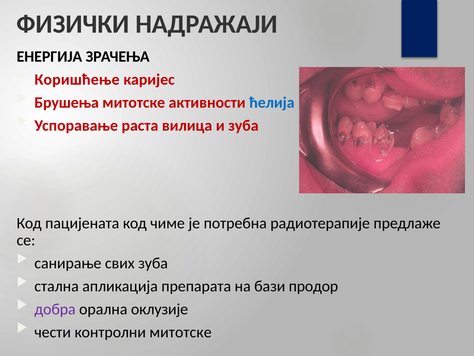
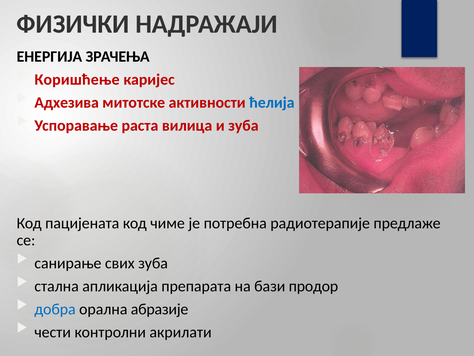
Брушења: Брушења -> Адхезива (67, 102)
добра colour: purple -> blue (55, 309)
оклузије: оклузије -> абразије (160, 309)
контролни митотске: митотске -> акрилати (181, 332)
